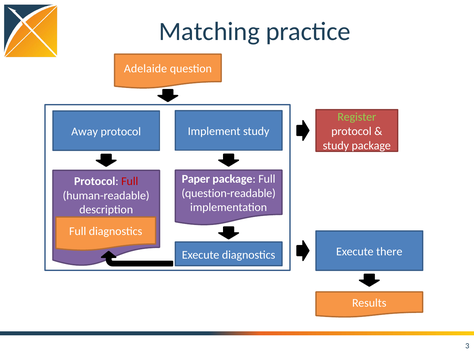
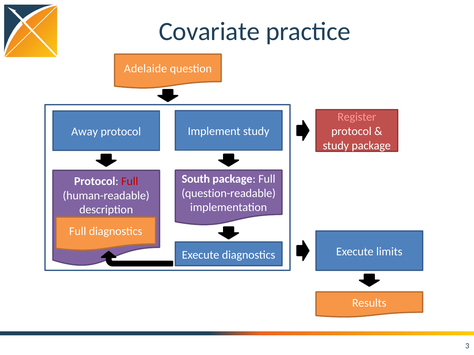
Matching: Matching -> Covariate (209, 31)
Register colour: light green -> pink (357, 117)
Paper: Paper -> South (196, 179)
there: there -> limits (389, 252)
